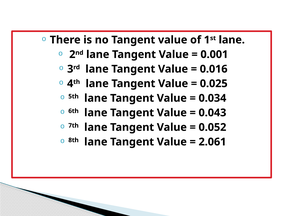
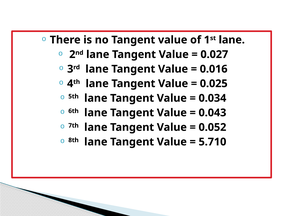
0.001: 0.001 -> 0.027 (214, 54)
2.061: 2.061 -> 5.710 (212, 142)
